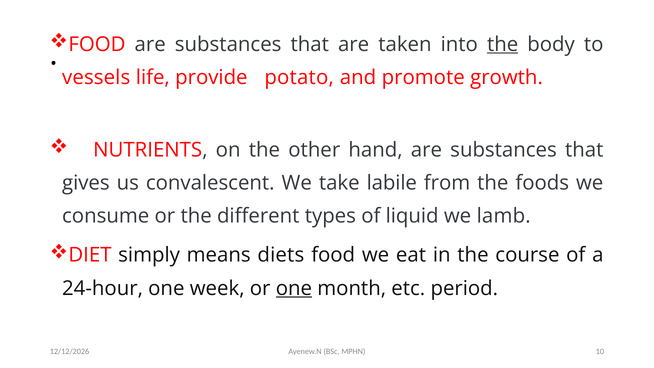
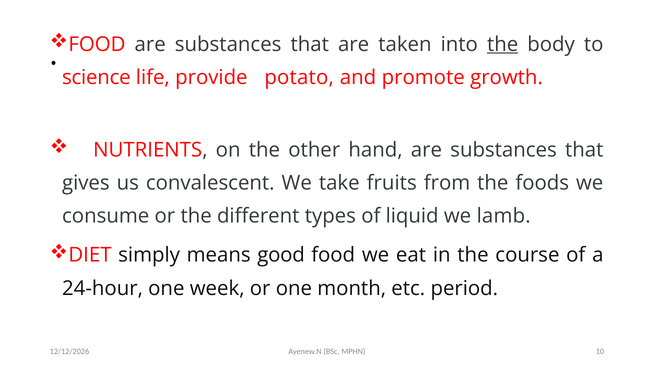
vessels: vessels -> science (96, 77)
labile: labile -> fruits (392, 183)
diets: diets -> good (281, 255)
one underline: present -> none (294, 288)
